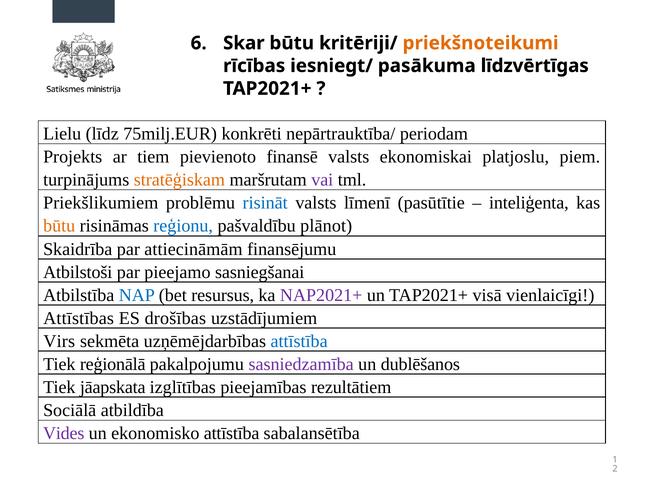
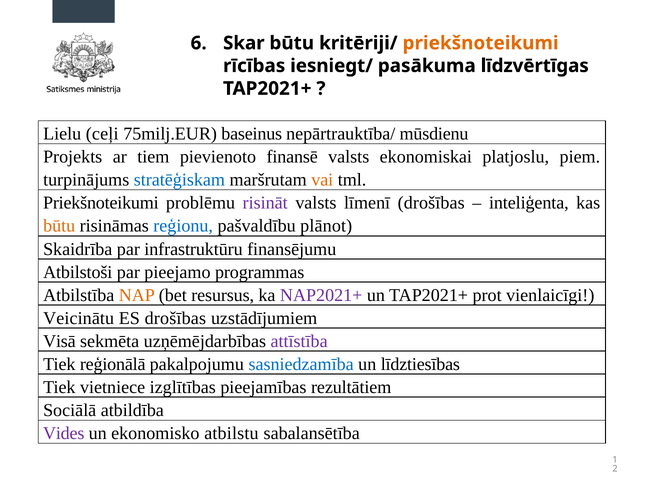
līdz: līdz -> ceļi (102, 134)
konkrēti: konkrēti -> baseinus (252, 134)
periodam: periodam -> mūsdienu (434, 134)
stratēģiskam colour: orange -> blue (179, 180)
vai colour: purple -> orange (322, 180)
Priekšlikumiem: Priekšlikumiem -> Priekšnoteikumi (101, 203)
risināt colour: blue -> purple (265, 203)
līmenī pasūtītie: pasūtītie -> drošības (431, 203)
attiecināmām: attiecināmām -> infrastruktūru (194, 249)
sasniegšanai: sasniegšanai -> programmas (260, 272)
NAP colour: blue -> orange (137, 295)
visā: visā -> prot (487, 295)
Attīstības: Attīstības -> Veicinātu (79, 318)
Virs: Virs -> Visā (59, 341)
attīstība colour: blue -> purple (299, 341)
sasniedzamība colour: purple -> blue (301, 364)
dublēšanos: dublēšanos -> līdztiesības (420, 364)
jāapskata: jāapskata -> vietniece (113, 387)
ekonomisko attīstība: attīstība -> atbilstu (231, 433)
